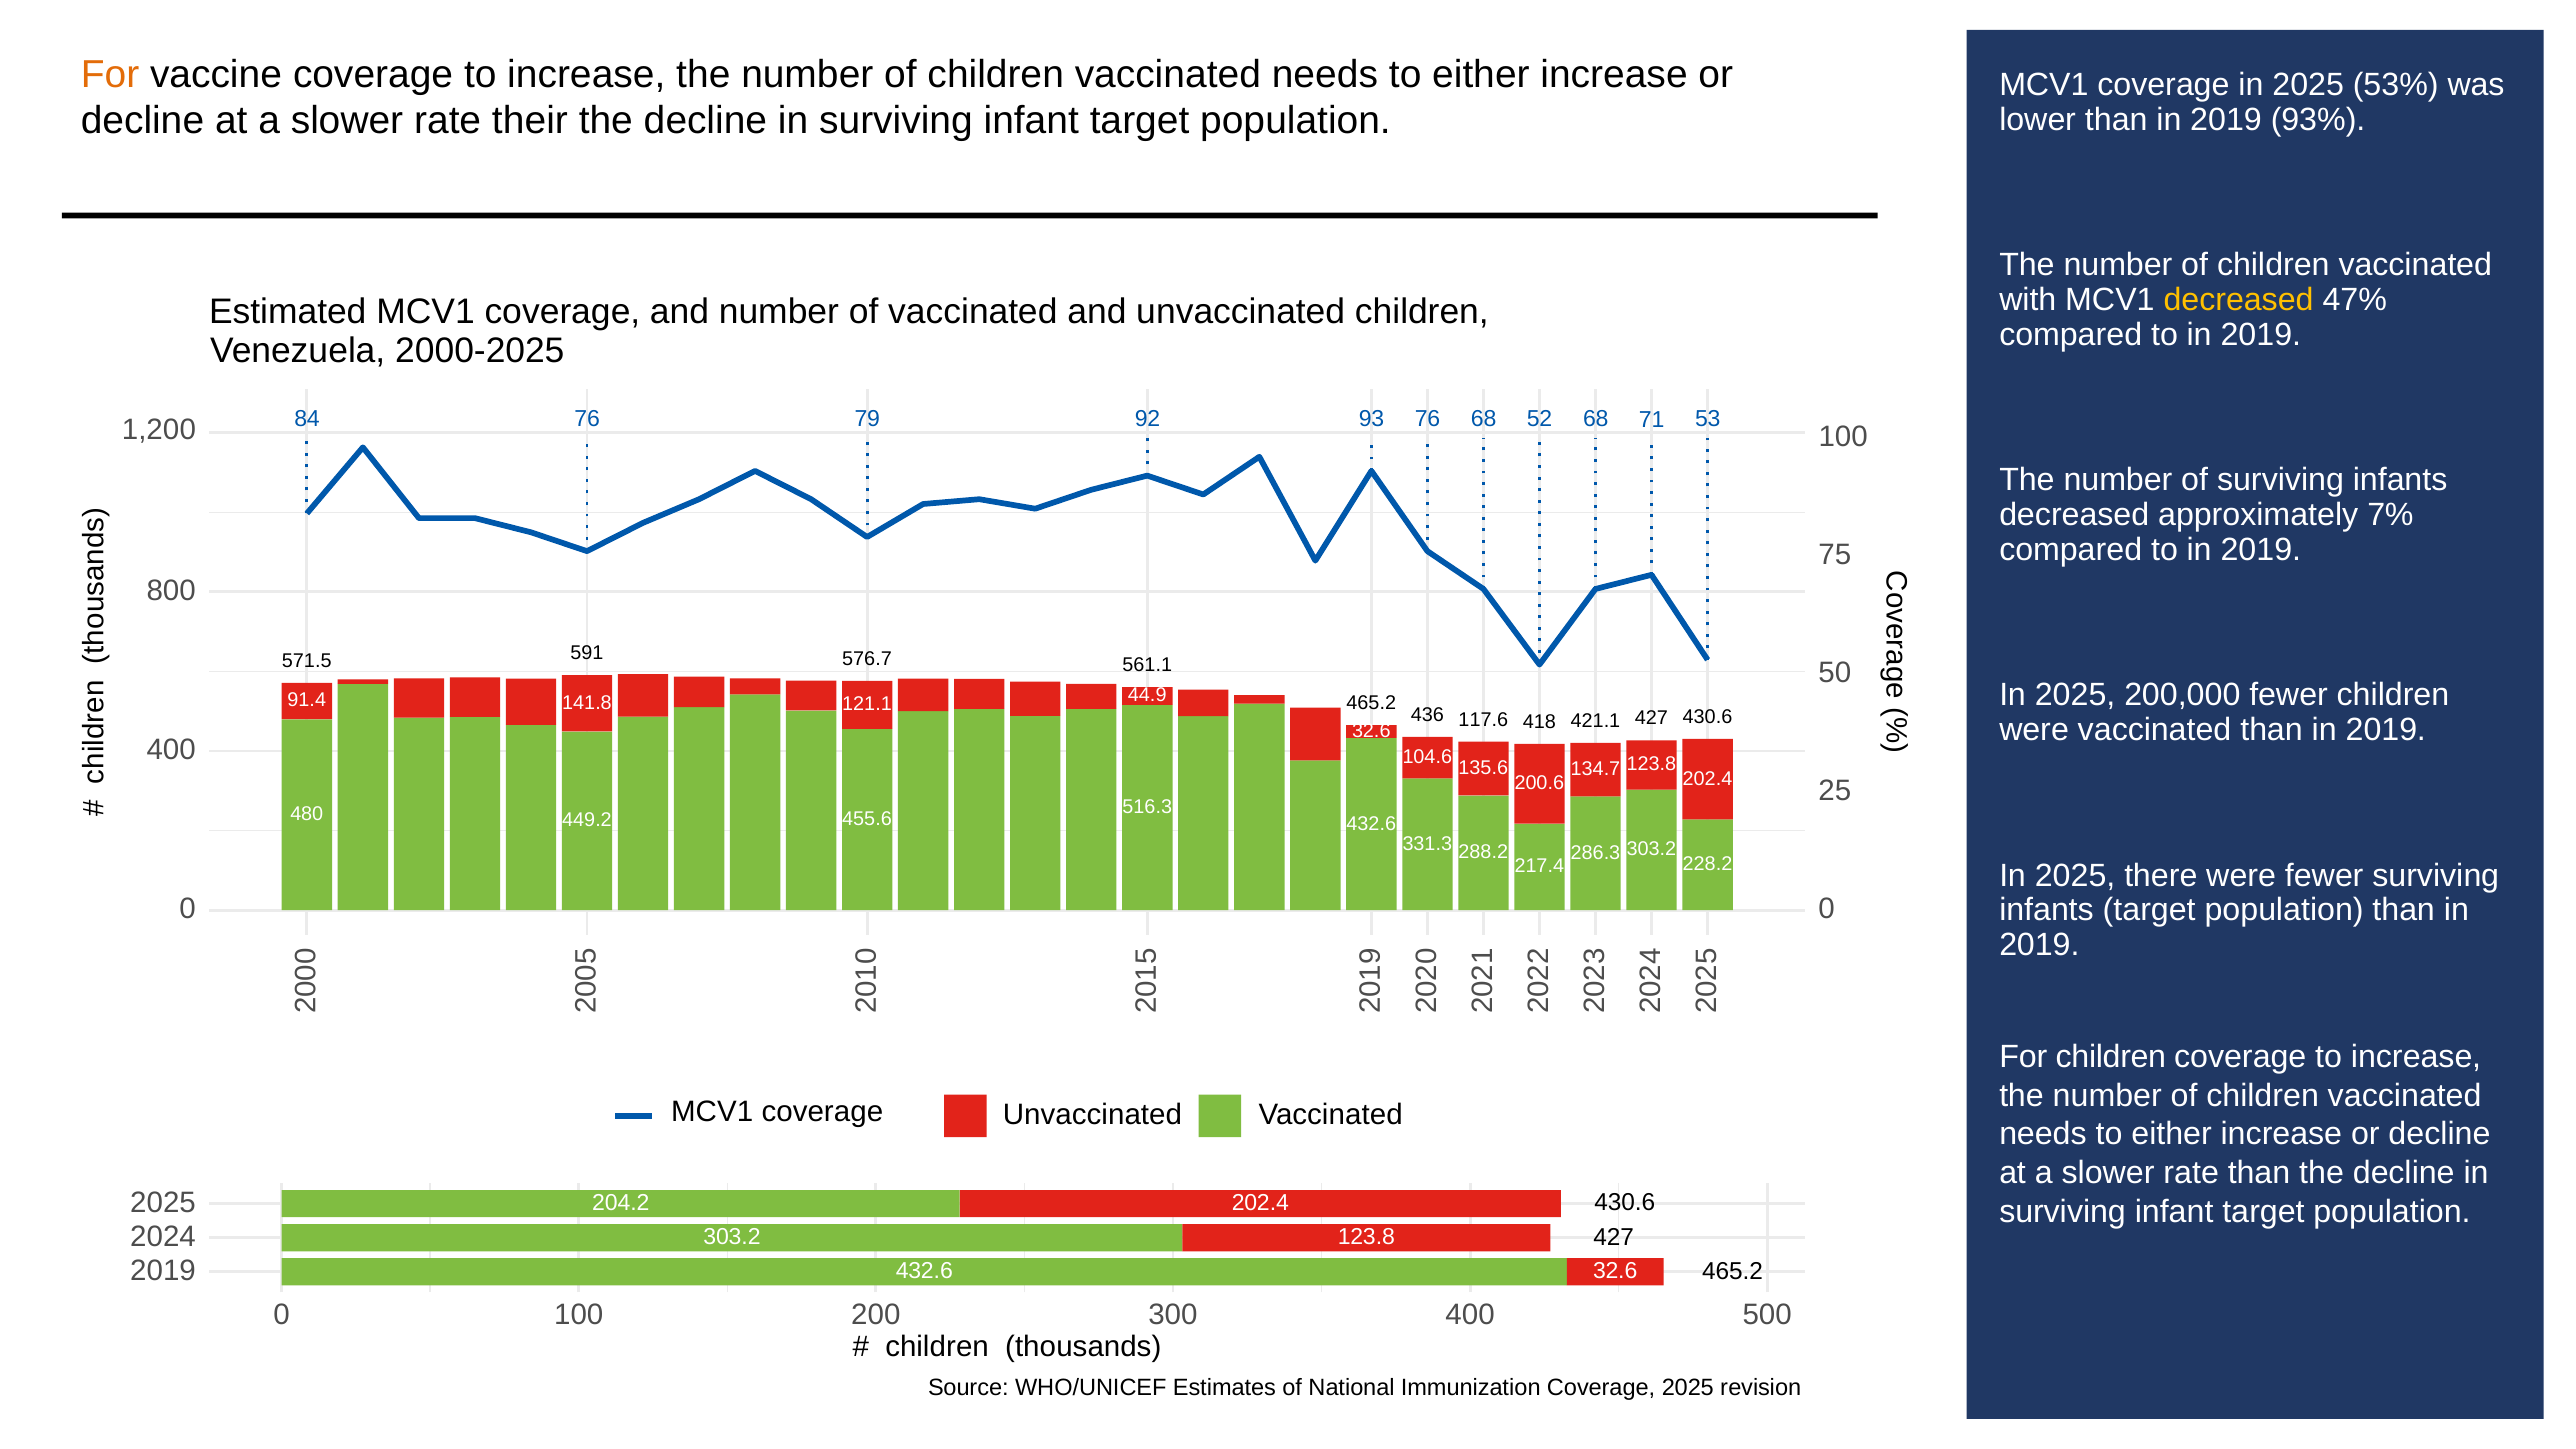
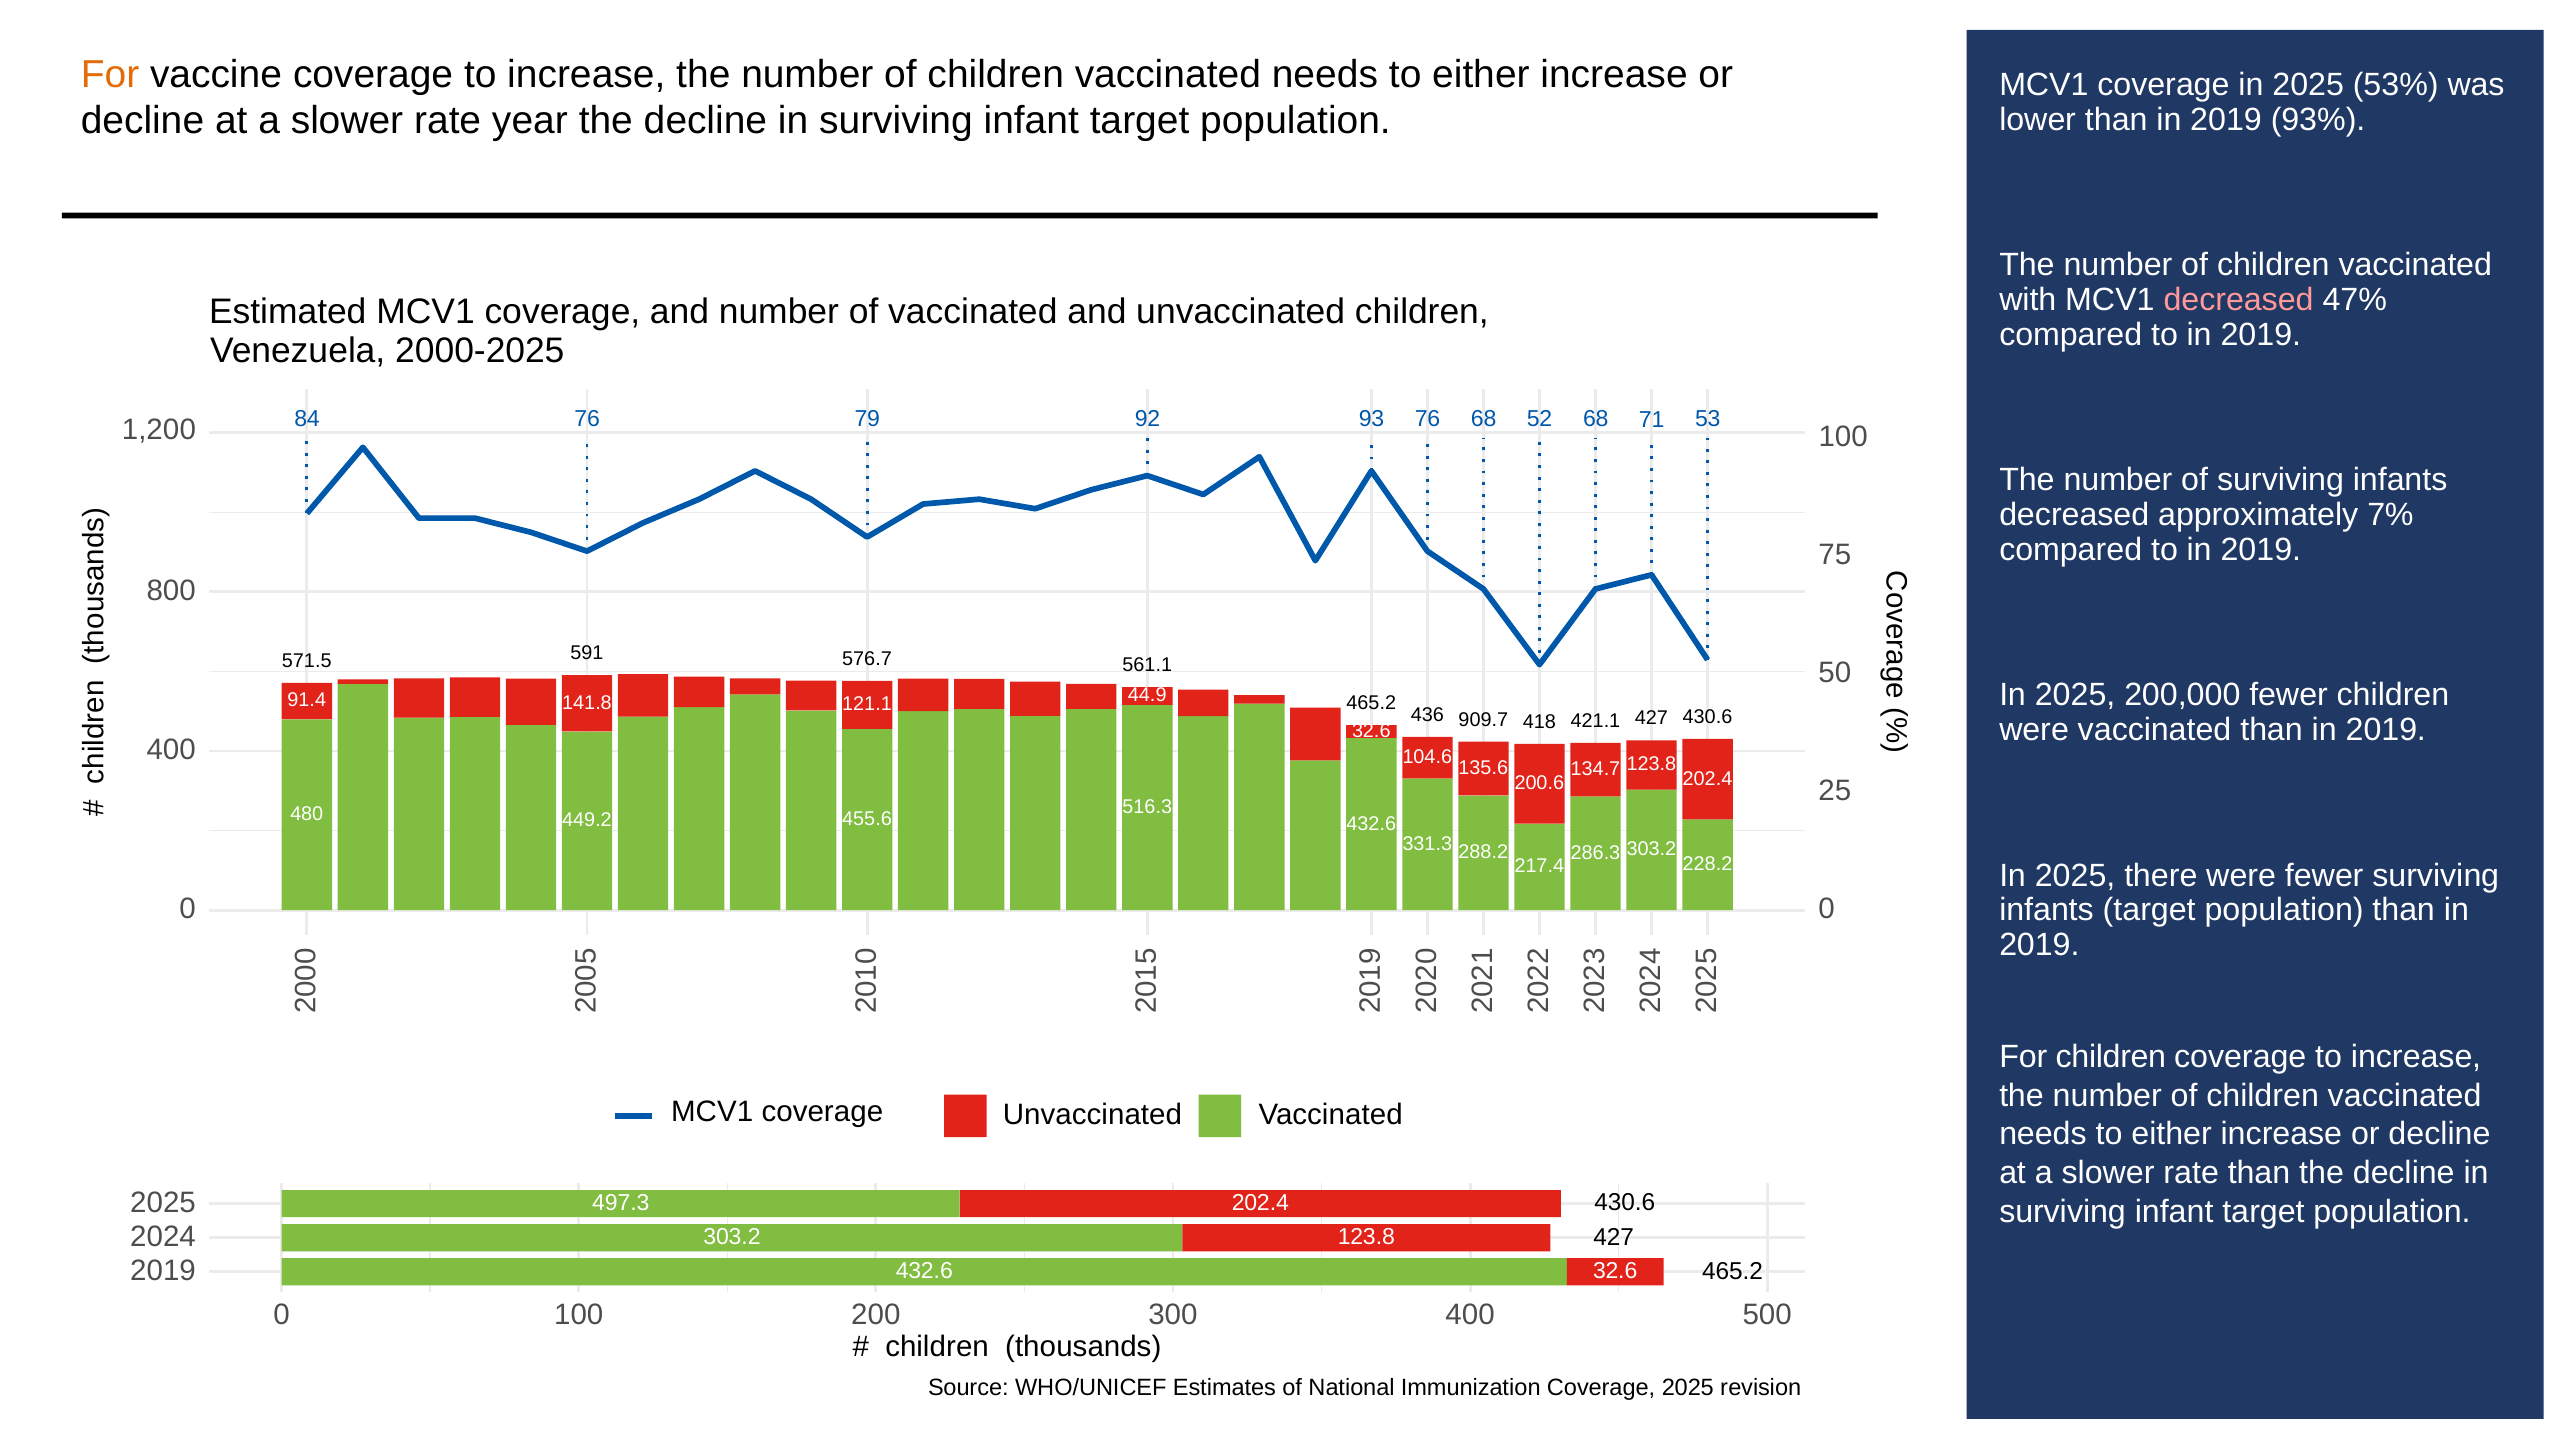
their: their -> year (530, 121)
decreased colour: yellow -> pink (2239, 300)
117.6: 117.6 -> 909.7 (1483, 720)
204.2: 204.2 -> 497.3 (621, 1203)
